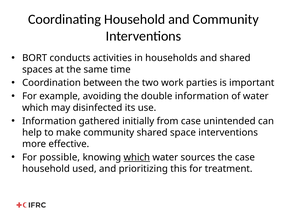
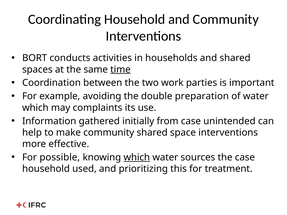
time underline: none -> present (120, 70)
double information: information -> preparation (202, 96)
disinfected: disinfected -> complaints (98, 108)
